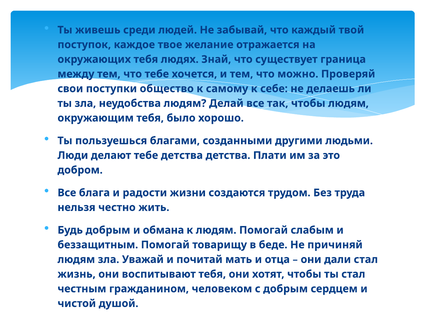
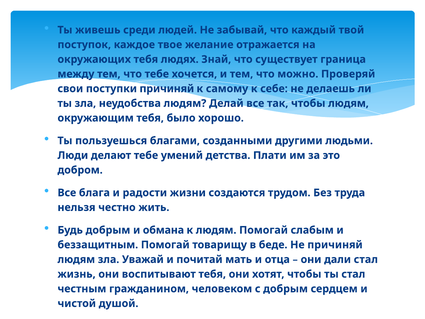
поступки общество: общество -> причиняй (167, 89)
тебе детства: детства -> умений (182, 155)
